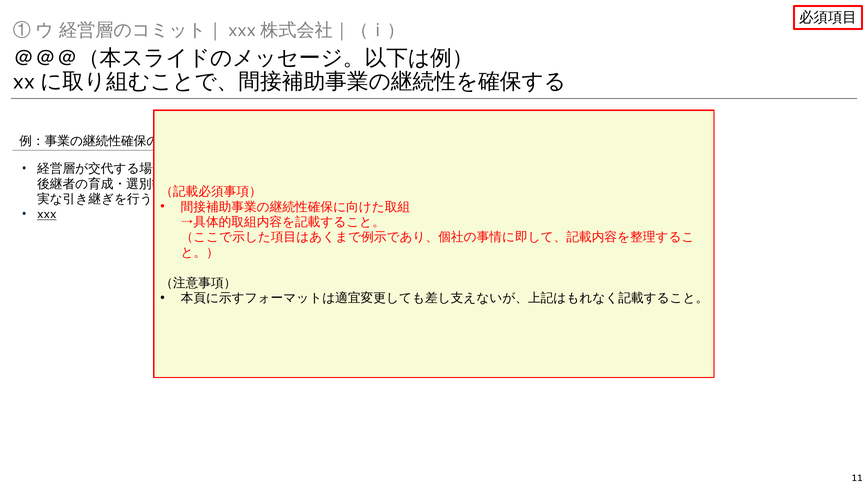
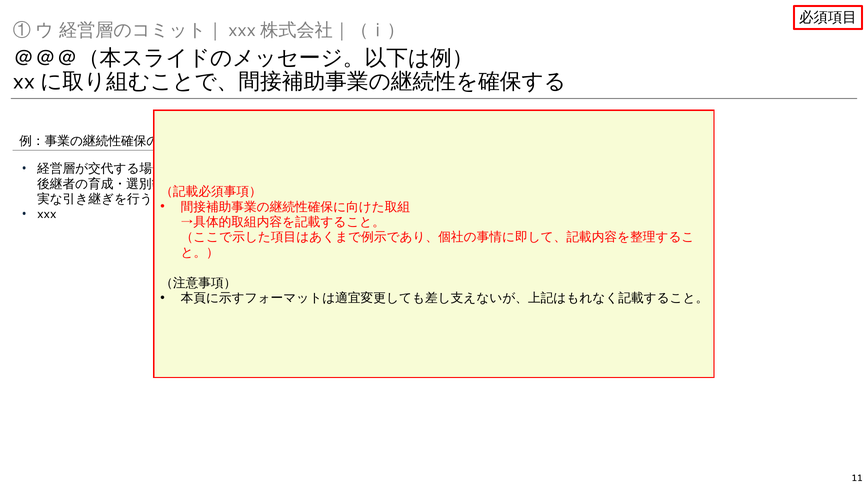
xxx underline: present -> none (47, 214)
